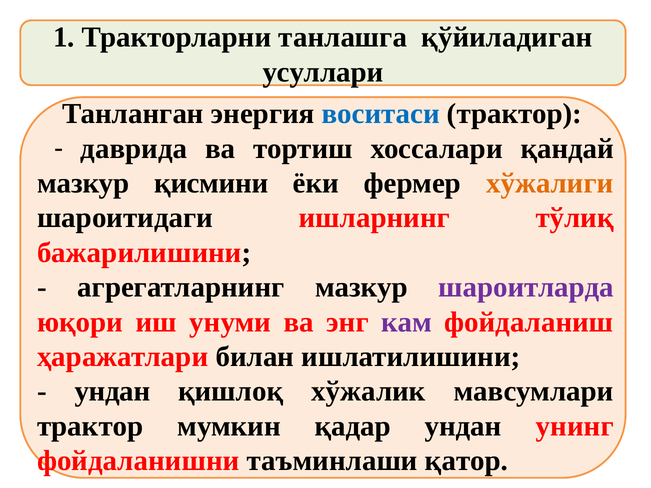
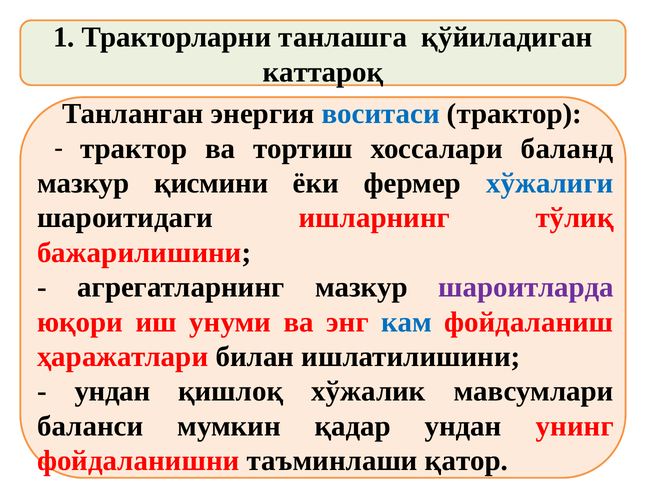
усуллари: усуллари -> каттароқ (323, 72)
даврида: даврида -> трактор (134, 149)
қандай: қандай -> баланд (567, 149)
хўжалиги colour: orange -> blue (550, 183)
кам colour: purple -> blue (407, 322)
трактор: трактор -> баланси (90, 426)
